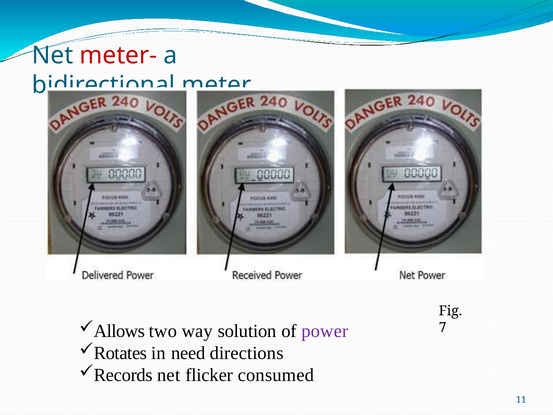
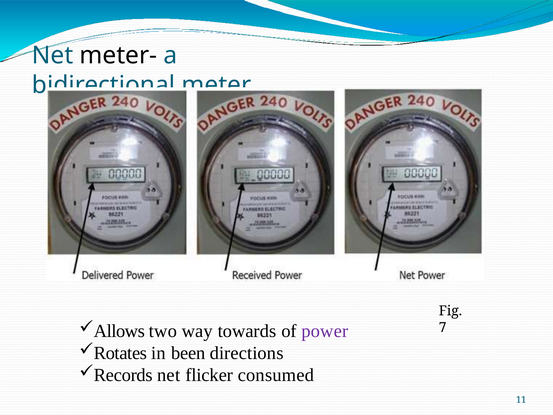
meter- colour: red -> black (118, 56)
solution: solution -> towards (247, 331)
need: need -> been (188, 353)
